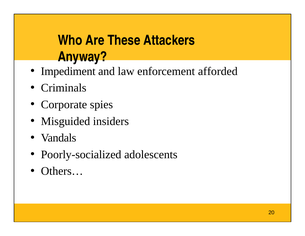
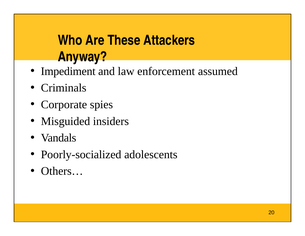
afforded: afforded -> assumed (218, 71)
